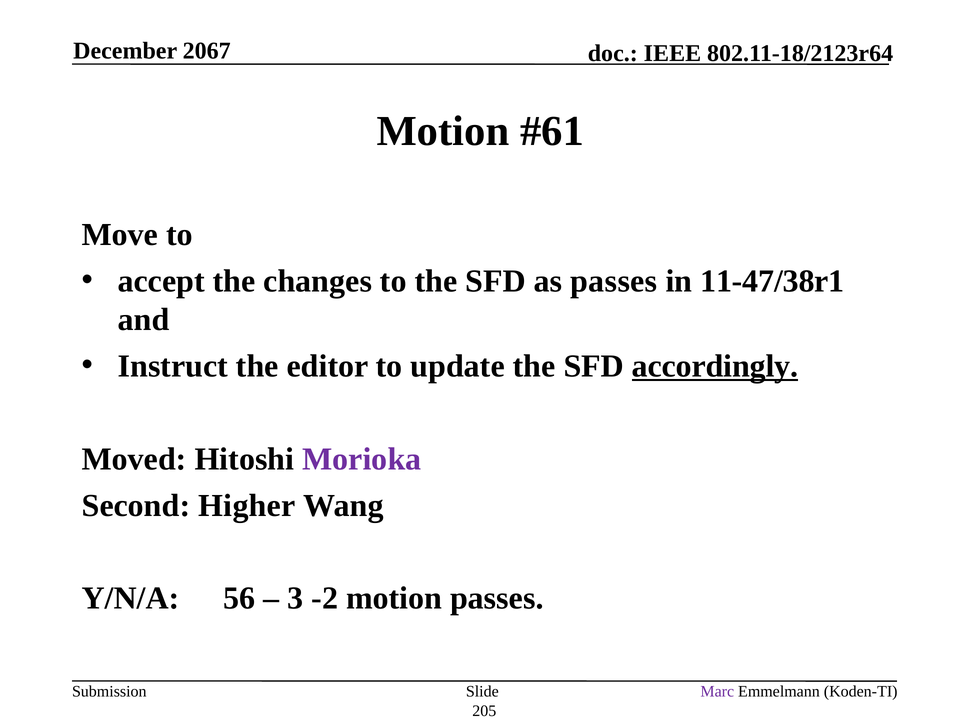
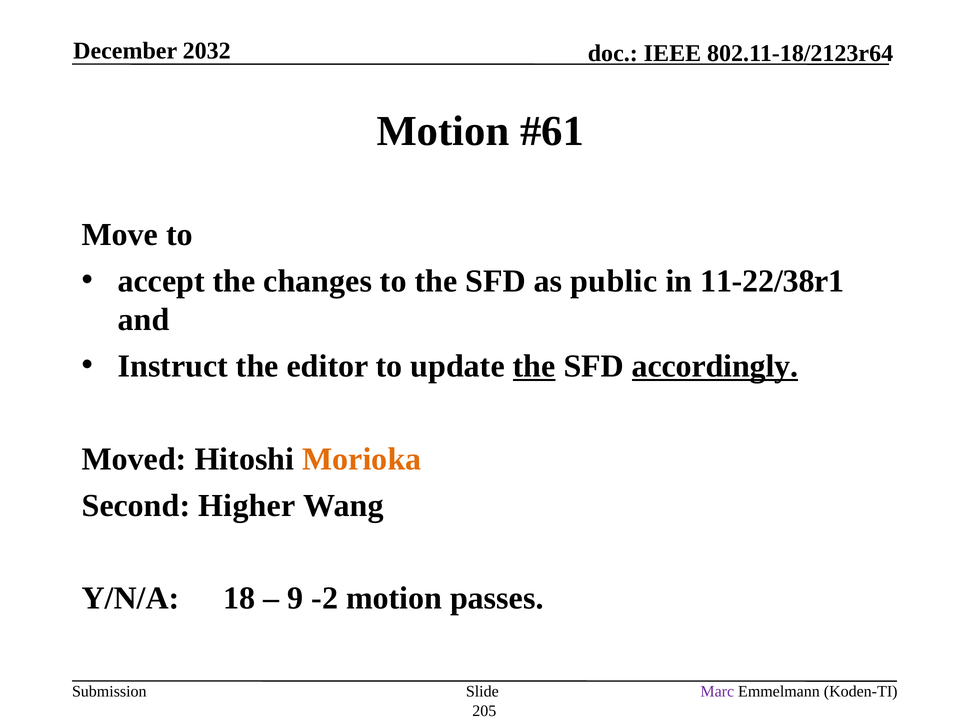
2067: 2067 -> 2032 (207, 51)
as passes: passes -> public (614, 281)
11-47/38r1: 11-47/38r1 -> 11-22/38r1 (772, 281)
the underline: none -> present (534, 366)
Morioka colour: purple -> orange (362, 459)
56: 56 -> 18 (239, 598)
3: 3 -> 9 (295, 598)
